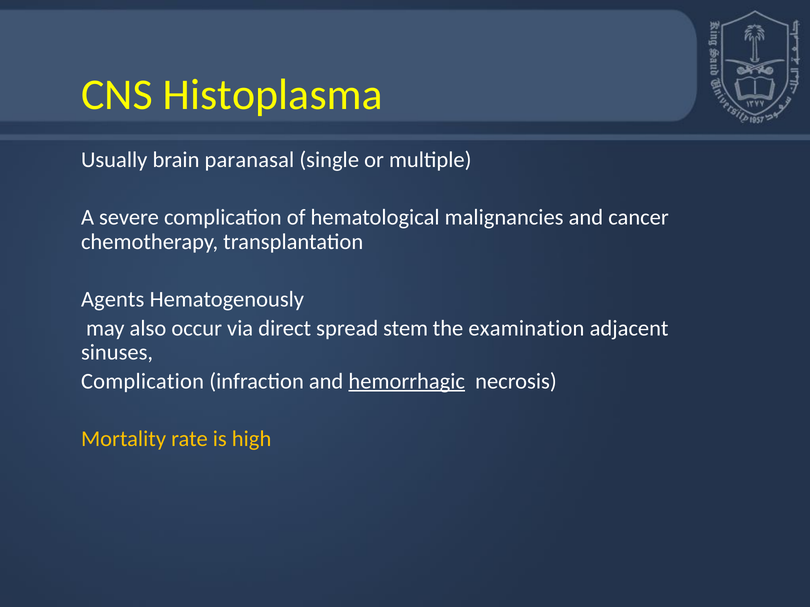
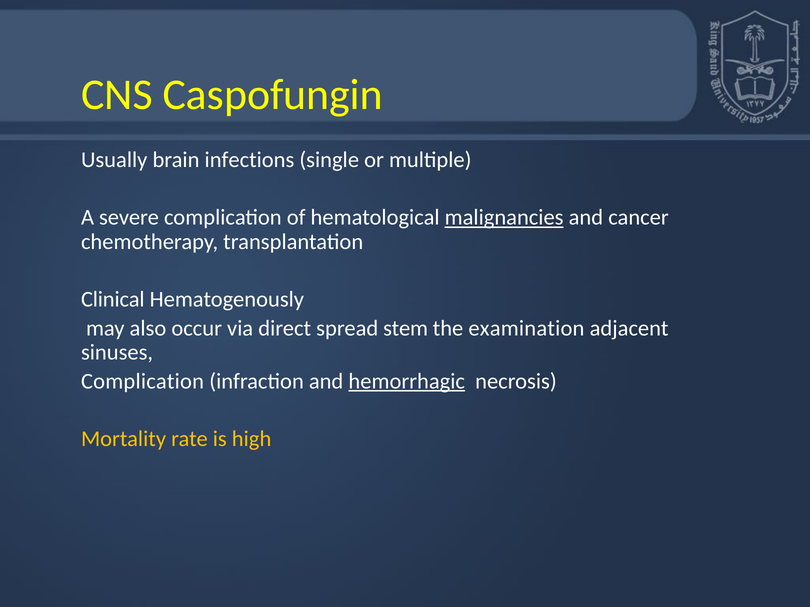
Histoplasma: Histoplasma -> Caspofungin (273, 95)
paranasal: paranasal -> infections (249, 160)
malignancies underline: none -> present (504, 218)
Agents: Agents -> Clinical (113, 300)
